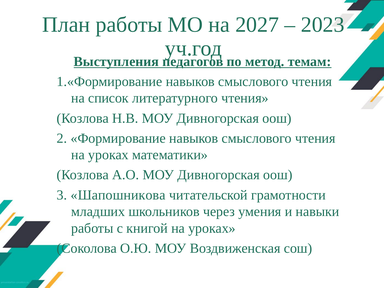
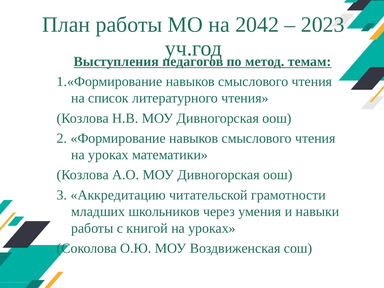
2027: 2027 -> 2042 (257, 25)
Шапошникова: Шапошникова -> Аккредитацию (118, 195)
